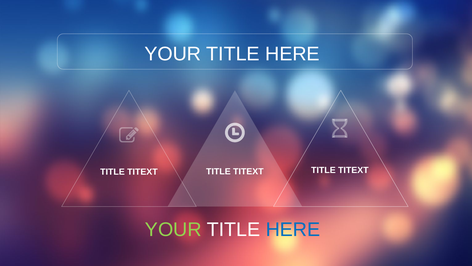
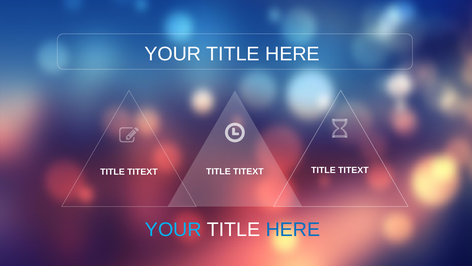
YOUR colour: light green -> light blue (173, 229)
